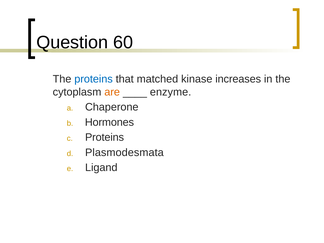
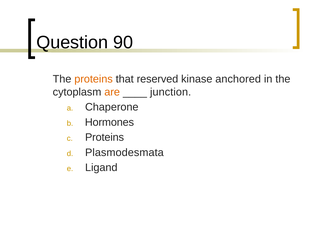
60: 60 -> 90 (123, 42)
proteins colour: blue -> orange (94, 79)
matched: matched -> reserved (157, 79)
increases: increases -> anchored (238, 79)
enzyme: enzyme -> junction (171, 92)
